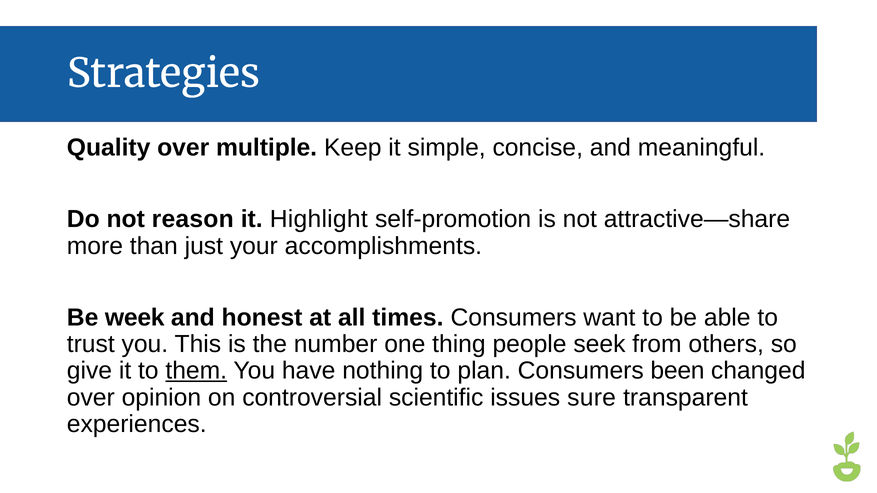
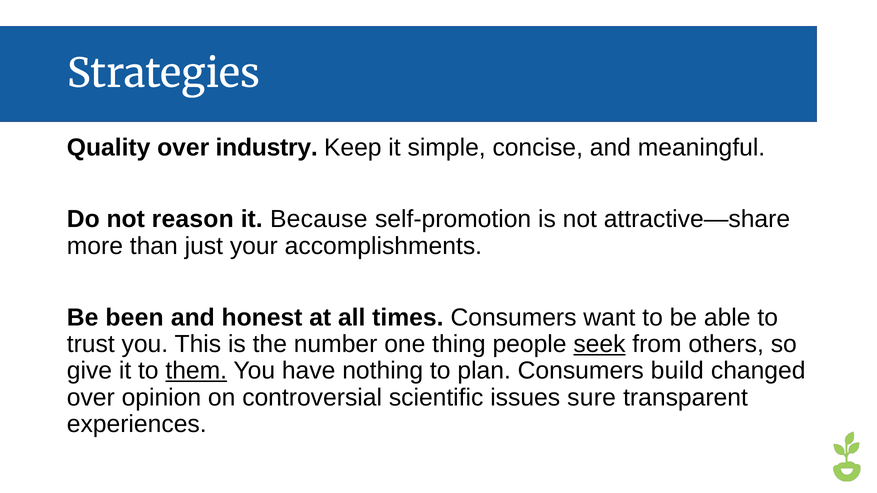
multiple: multiple -> industry (267, 148)
Highlight: Highlight -> Because (319, 219)
week: week -> been (135, 318)
seek underline: none -> present (599, 344)
been: been -> build (677, 371)
